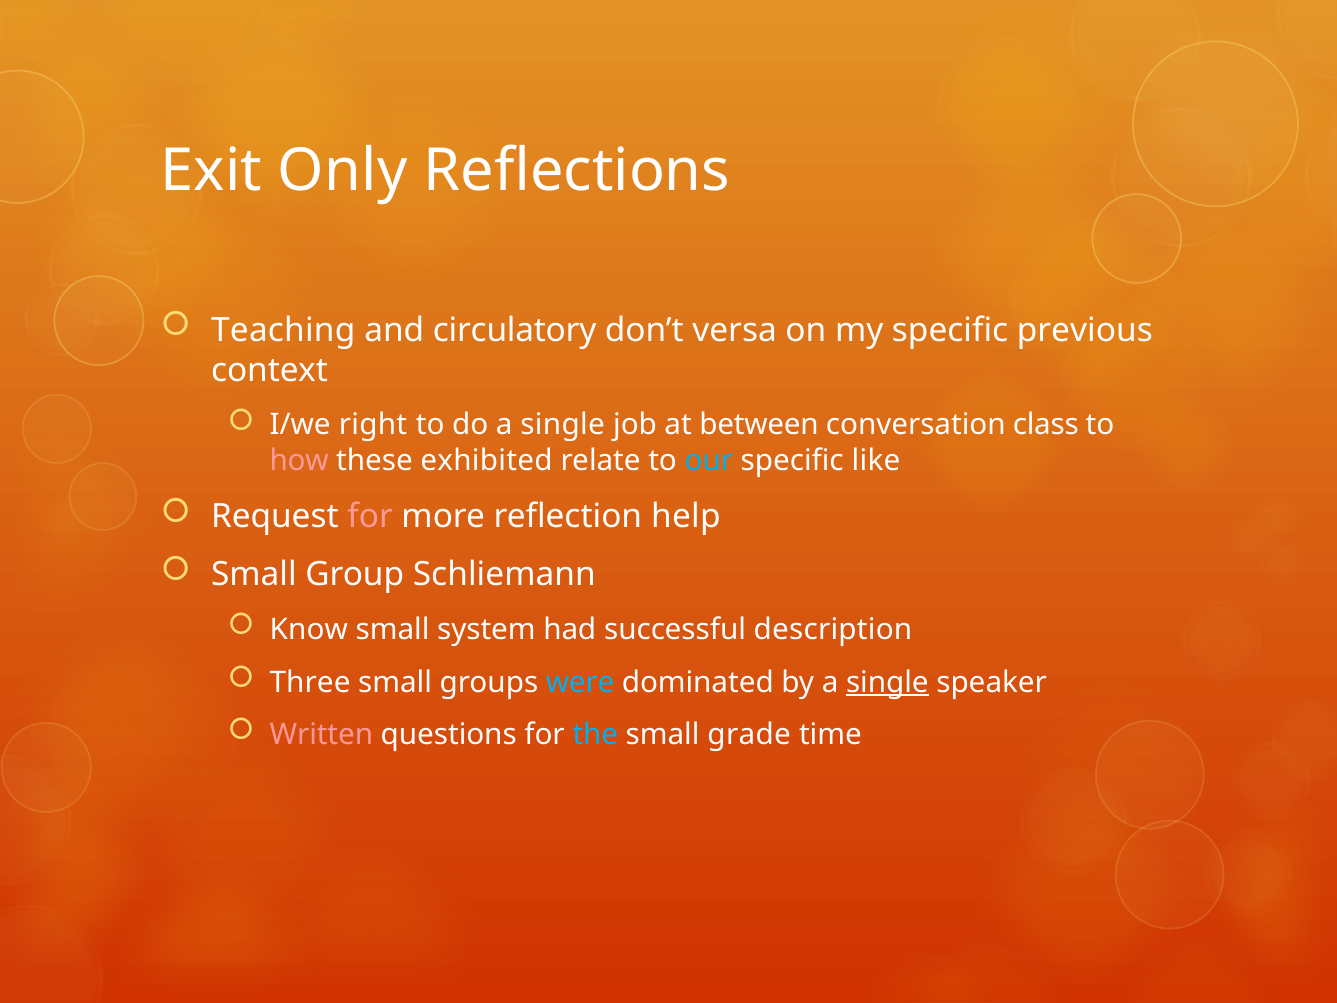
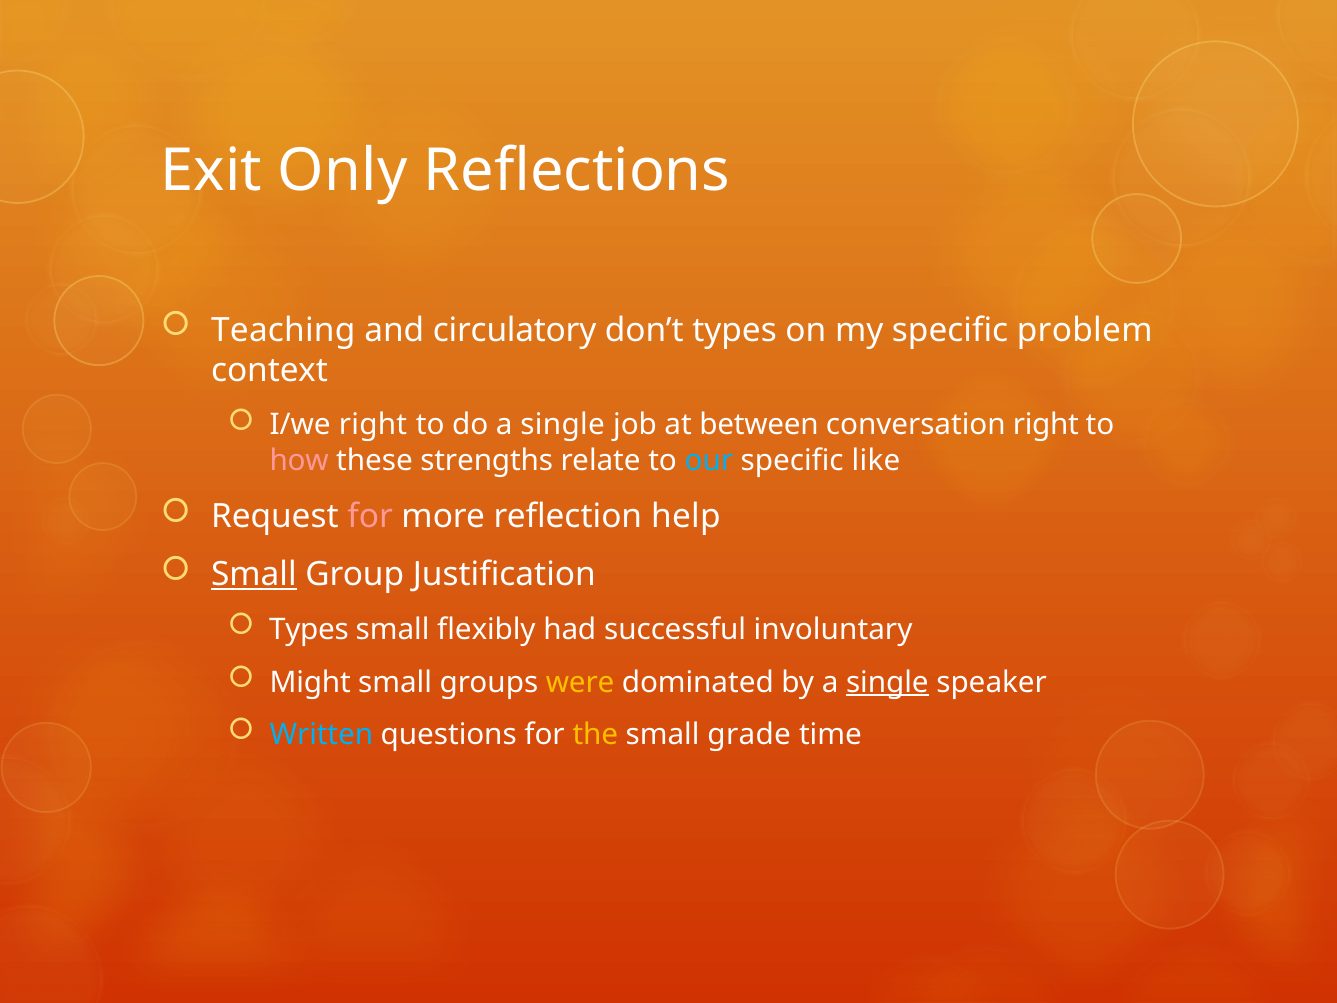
don’t versa: versa -> types (735, 330)
previous: previous -> problem (1085, 330)
conversation class: class -> right (1046, 425)
exhibited: exhibited -> strengths (487, 461)
Small underline: none -> present (254, 575)
Schliemann: Schliemann -> Justification (504, 575)
Know: Know -> Types (309, 629)
system: system -> flexibly (486, 629)
description: description -> involuntary (833, 629)
Three: Three -> Might (310, 682)
were colour: light blue -> yellow (580, 682)
Written colour: pink -> light blue (321, 735)
the colour: light blue -> yellow (595, 735)
